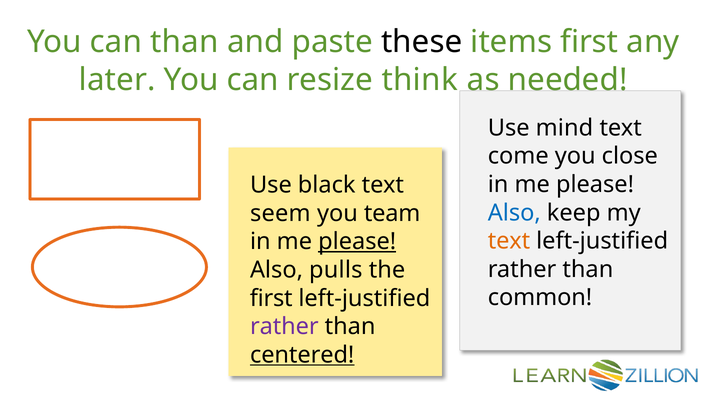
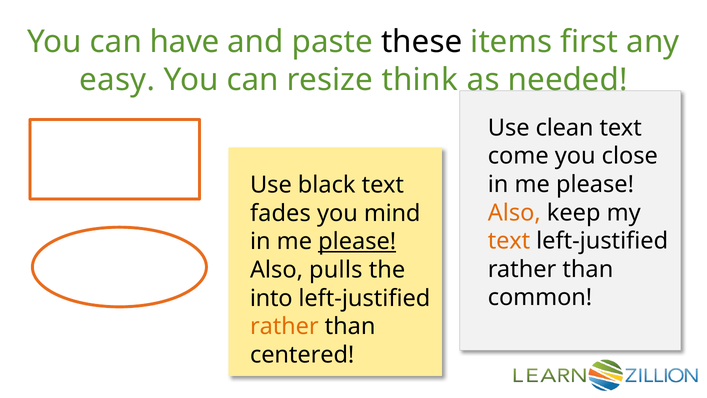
can than: than -> have (185, 42)
later: later -> easy (117, 80)
mind: mind -> clean (565, 128)
Also colour: blue -> orange (514, 213)
seem: seem -> fades (280, 213)
team: team -> mind (392, 213)
first: first -> into (271, 298)
rather colour: purple -> orange (284, 326)
centered underline: present -> none (302, 355)
